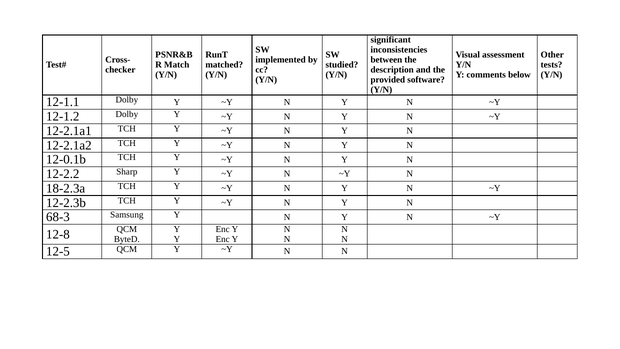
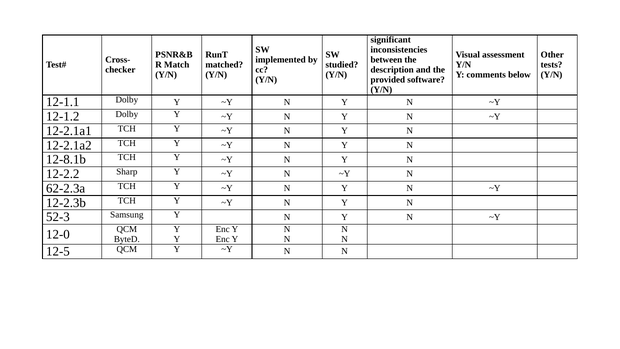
12-0.1b: 12-0.1b -> 12-8.1b (66, 160)
18-2.3a: 18-2.3a -> 62-2.3a (66, 188)
68-3: 68-3 -> 52-3 (58, 217)
12-8: 12-8 -> 12-0 (58, 234)
